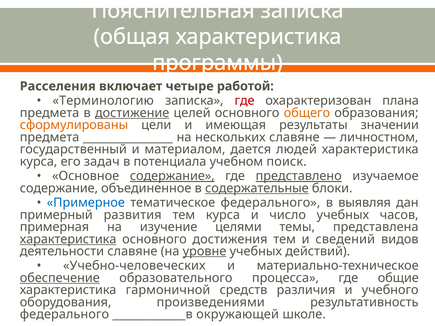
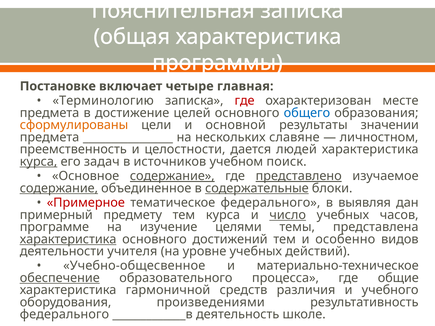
Расселения: Расселения -> Постановке (58, 86)
работой: работой -> главная (245, 86)
плана: плана -> месте (400, 101)
достижение underline: present -> none (132, 113)
общего colour: orange -> blue (307, 113)
имеющая: имеющая -> основной (236, 125)
государственный: государственный -> преемственность (73, 149)
материалом: материалом -> целостности (185, 149)
курса underline: none -> present (39, 162)
потенциала: потенциала -> источников (170, 162)
содержание underline: none -> present (59, 188)
Примерное colour: blue -> red (86, 203)
развития: развития -> предмету (133, 215)
число underline: none -> present (288, 215)
примерная: примерная -> программе (54, 227)
достижения: достижения -> достижений (230, 239)
сведений: сведений -> особенно (345, 239)
деятельности славяне: славяне -> учителя (132, 252)
уровне underline: present -> none (205, 252)
Учебно-человеческих: Учебно-человеческих -> Учебно-общесвенное (134, 266)
окружающей: окружающей -> деятельность (238, 315)
